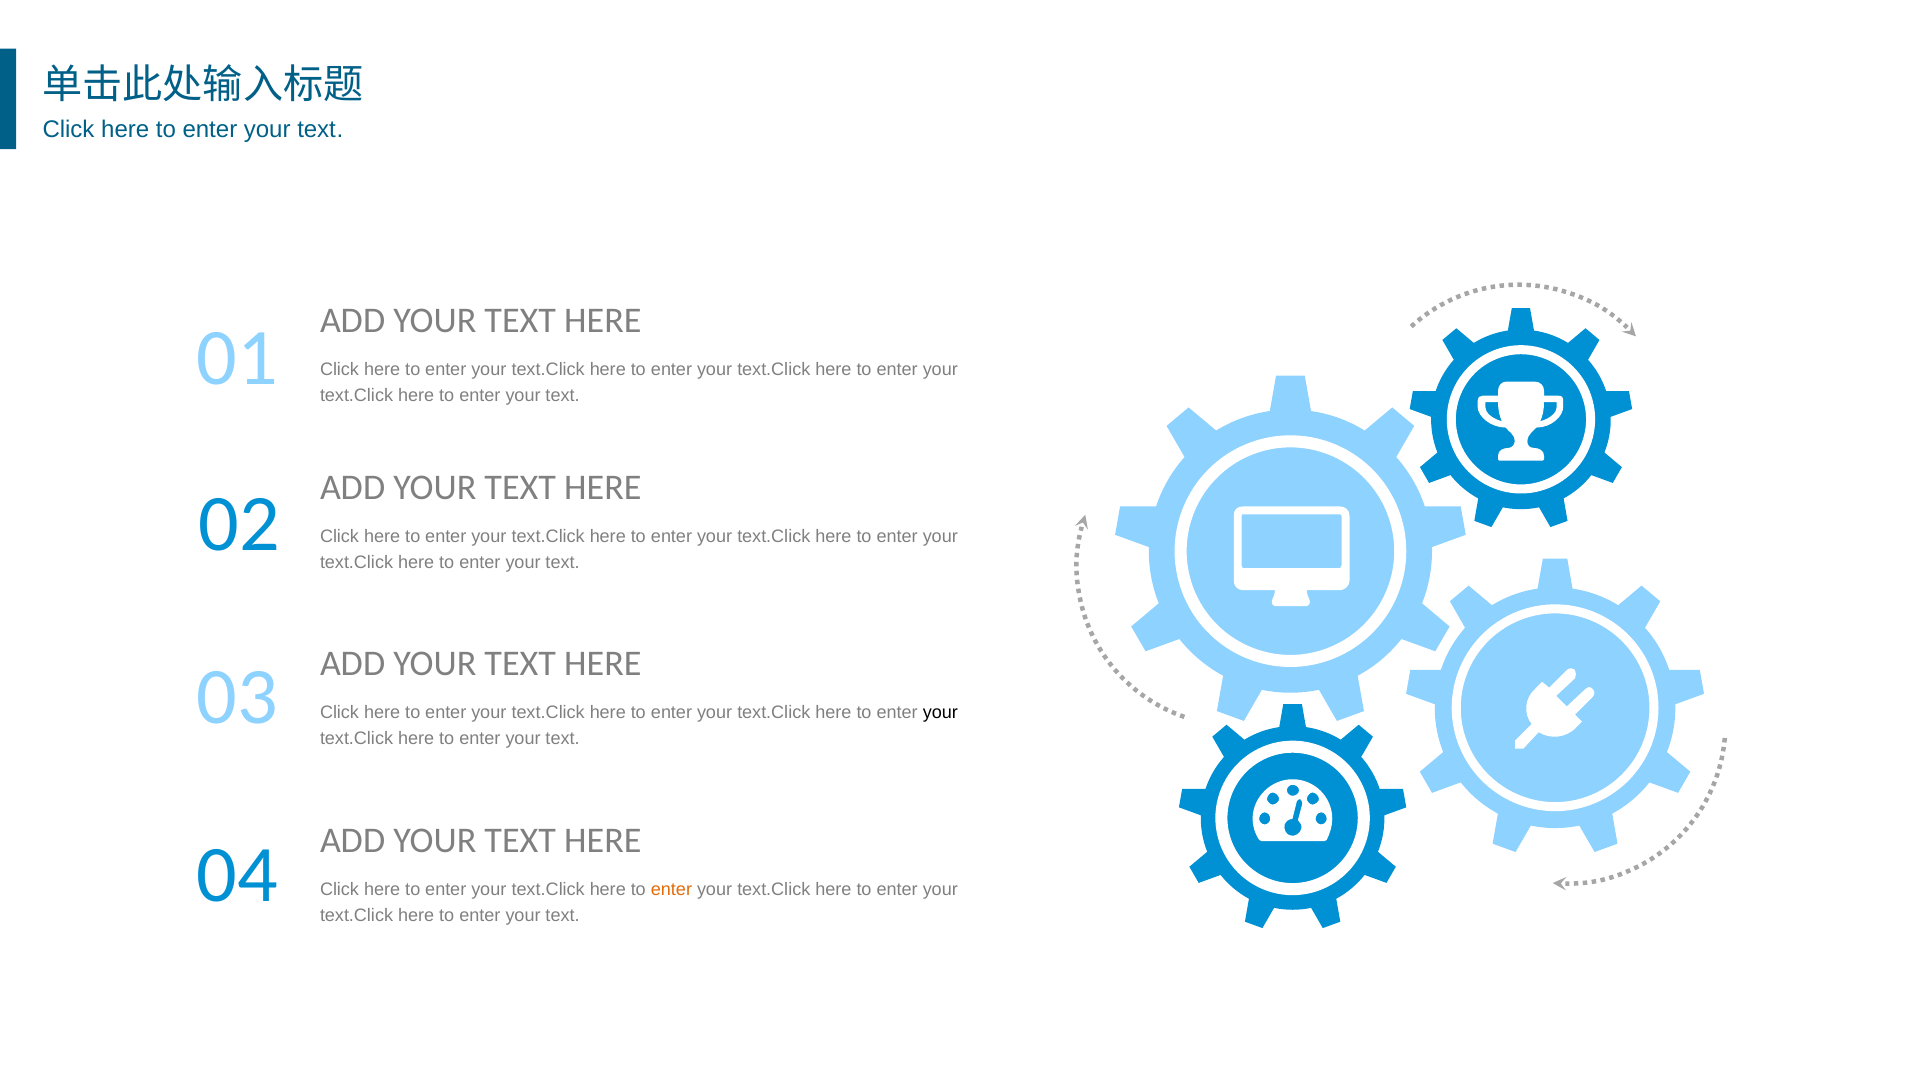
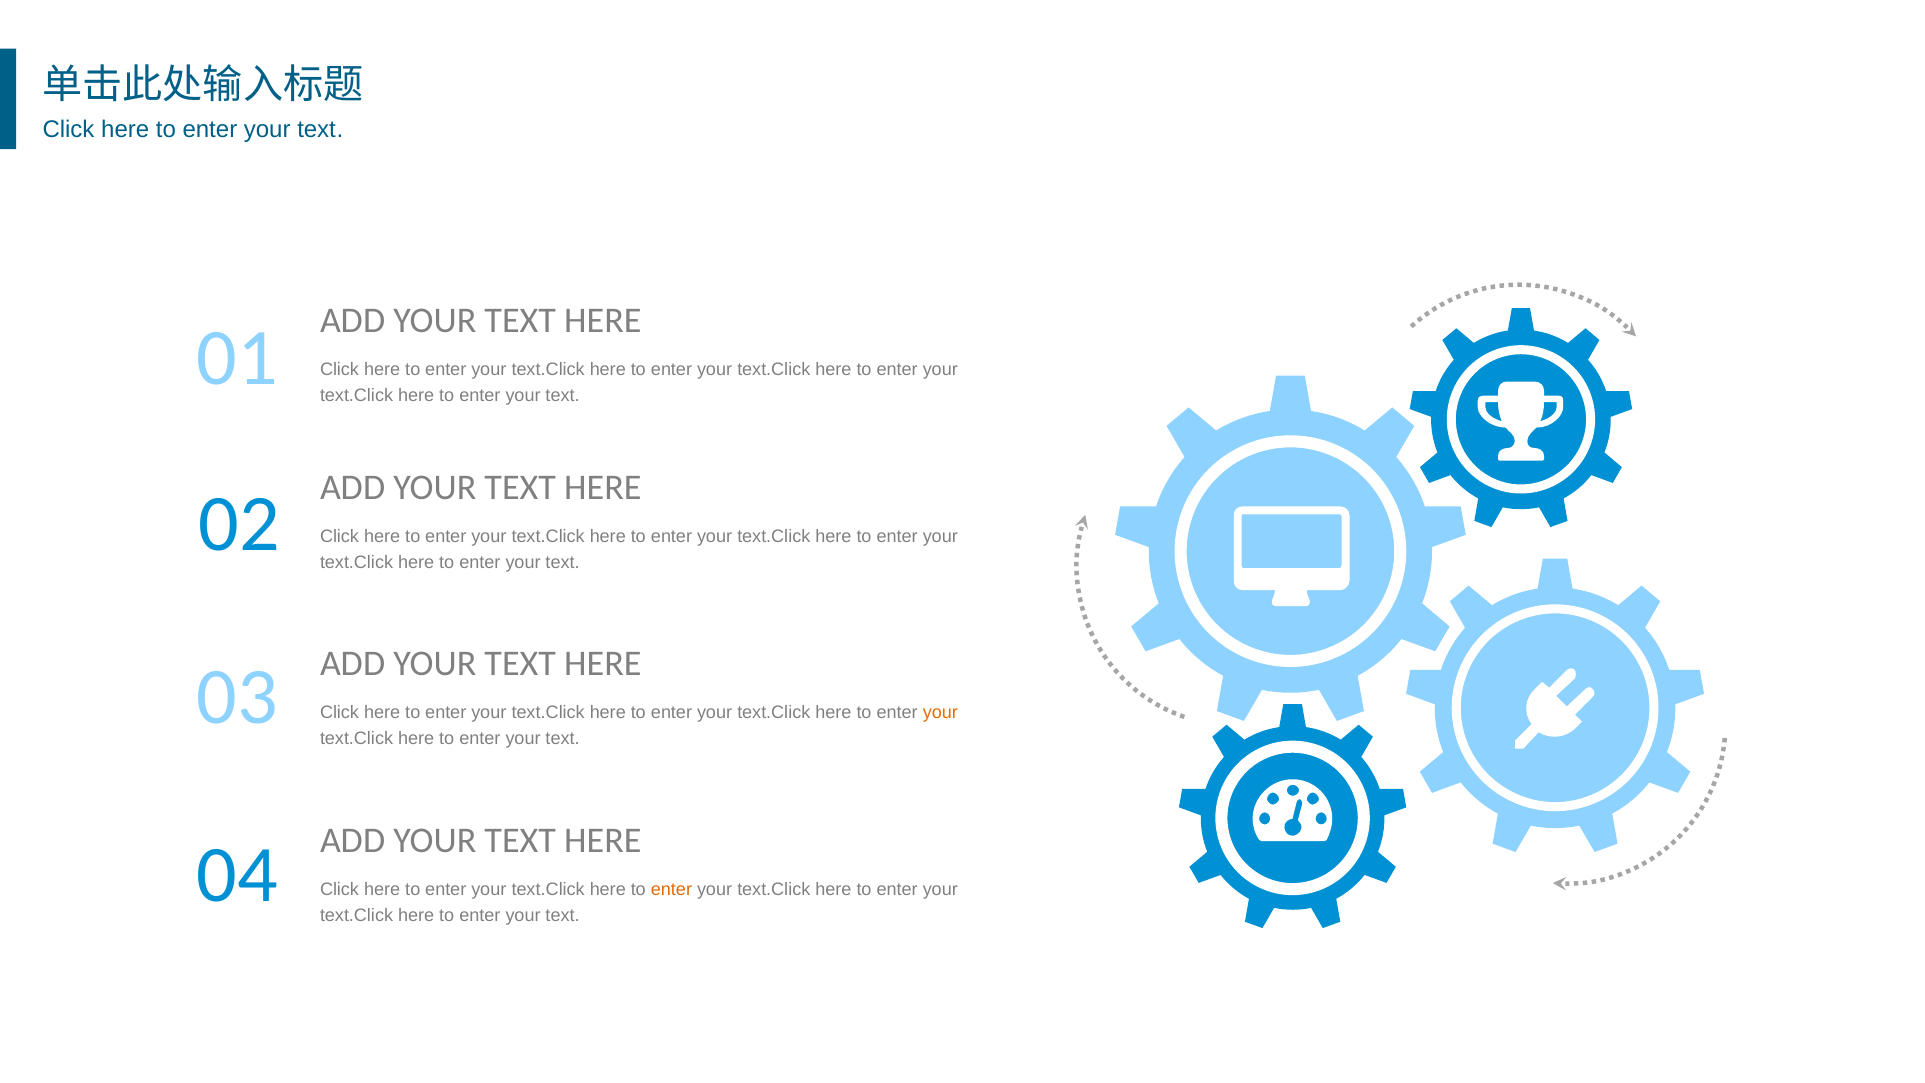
your colour: black -> orange (940, 713)
